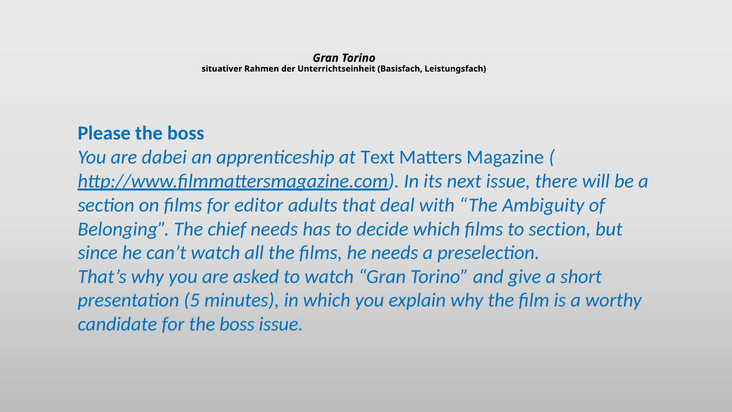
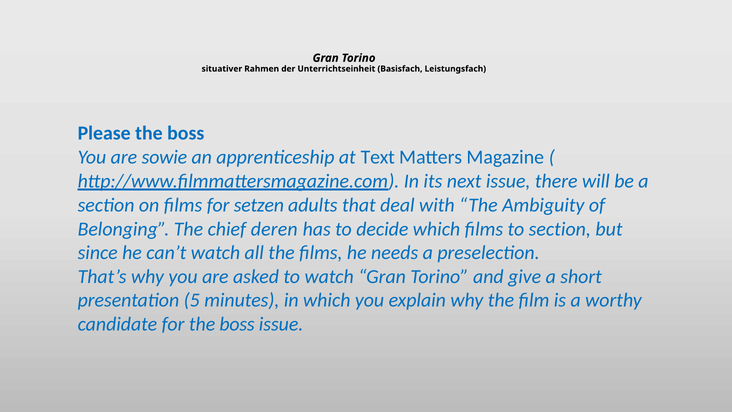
dabei: dabei -> sowie (164, 157)
editor: editor -> setzen (259, 205)
chief needs: needs -> deren (274, 229)
